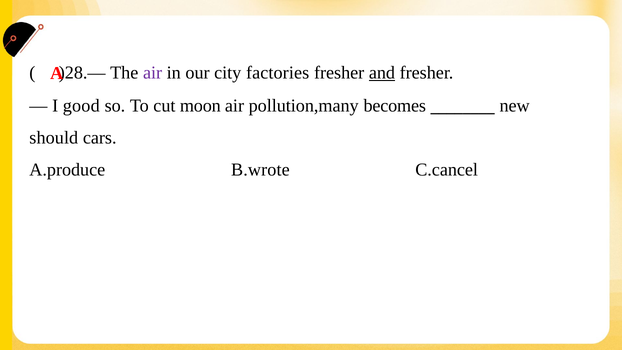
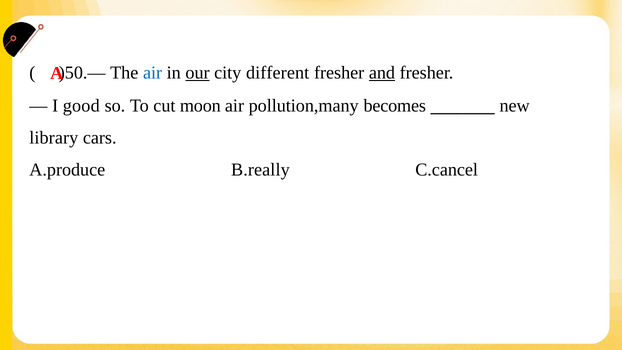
)28.—: )28.— -> )50.— (82, 73)
air colour: purple -> blue (153, 73)
our underline: none -> present (198, 73)
factories: factories -> different (278, 73)
should: should -> library (54, 138)
B.wrote: B.wrote -> B.really (260, 170)
